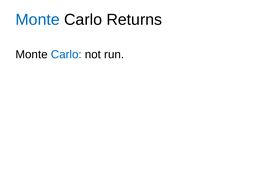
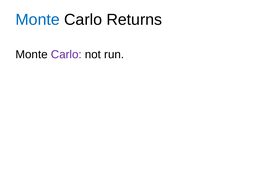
Carlo colour: blue -> purple (66, 55)
